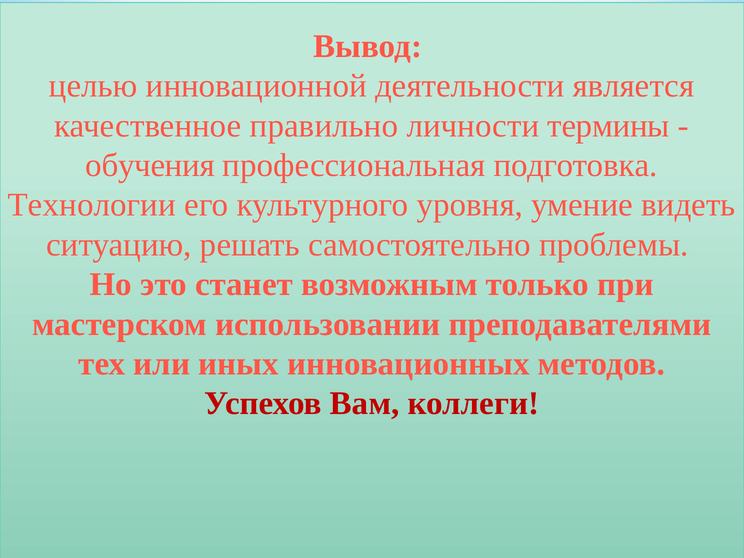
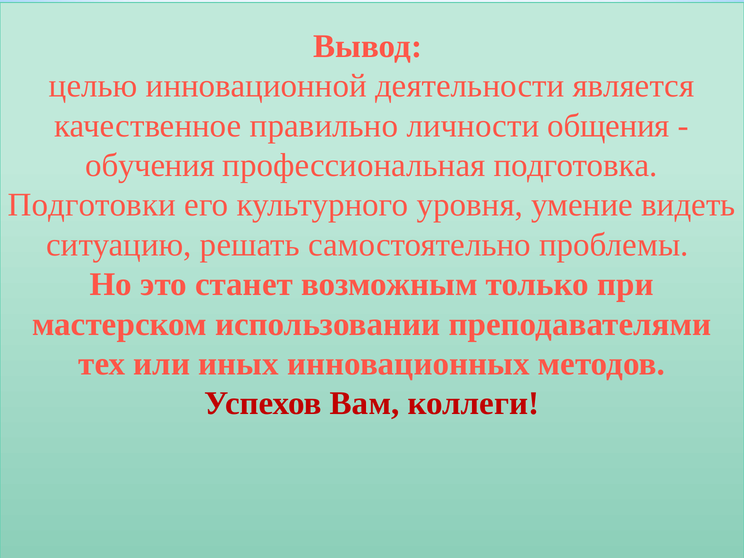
термины: термины -> общения (609, 126)
Технологии: Технологии -> Подготовки (92, 205)
